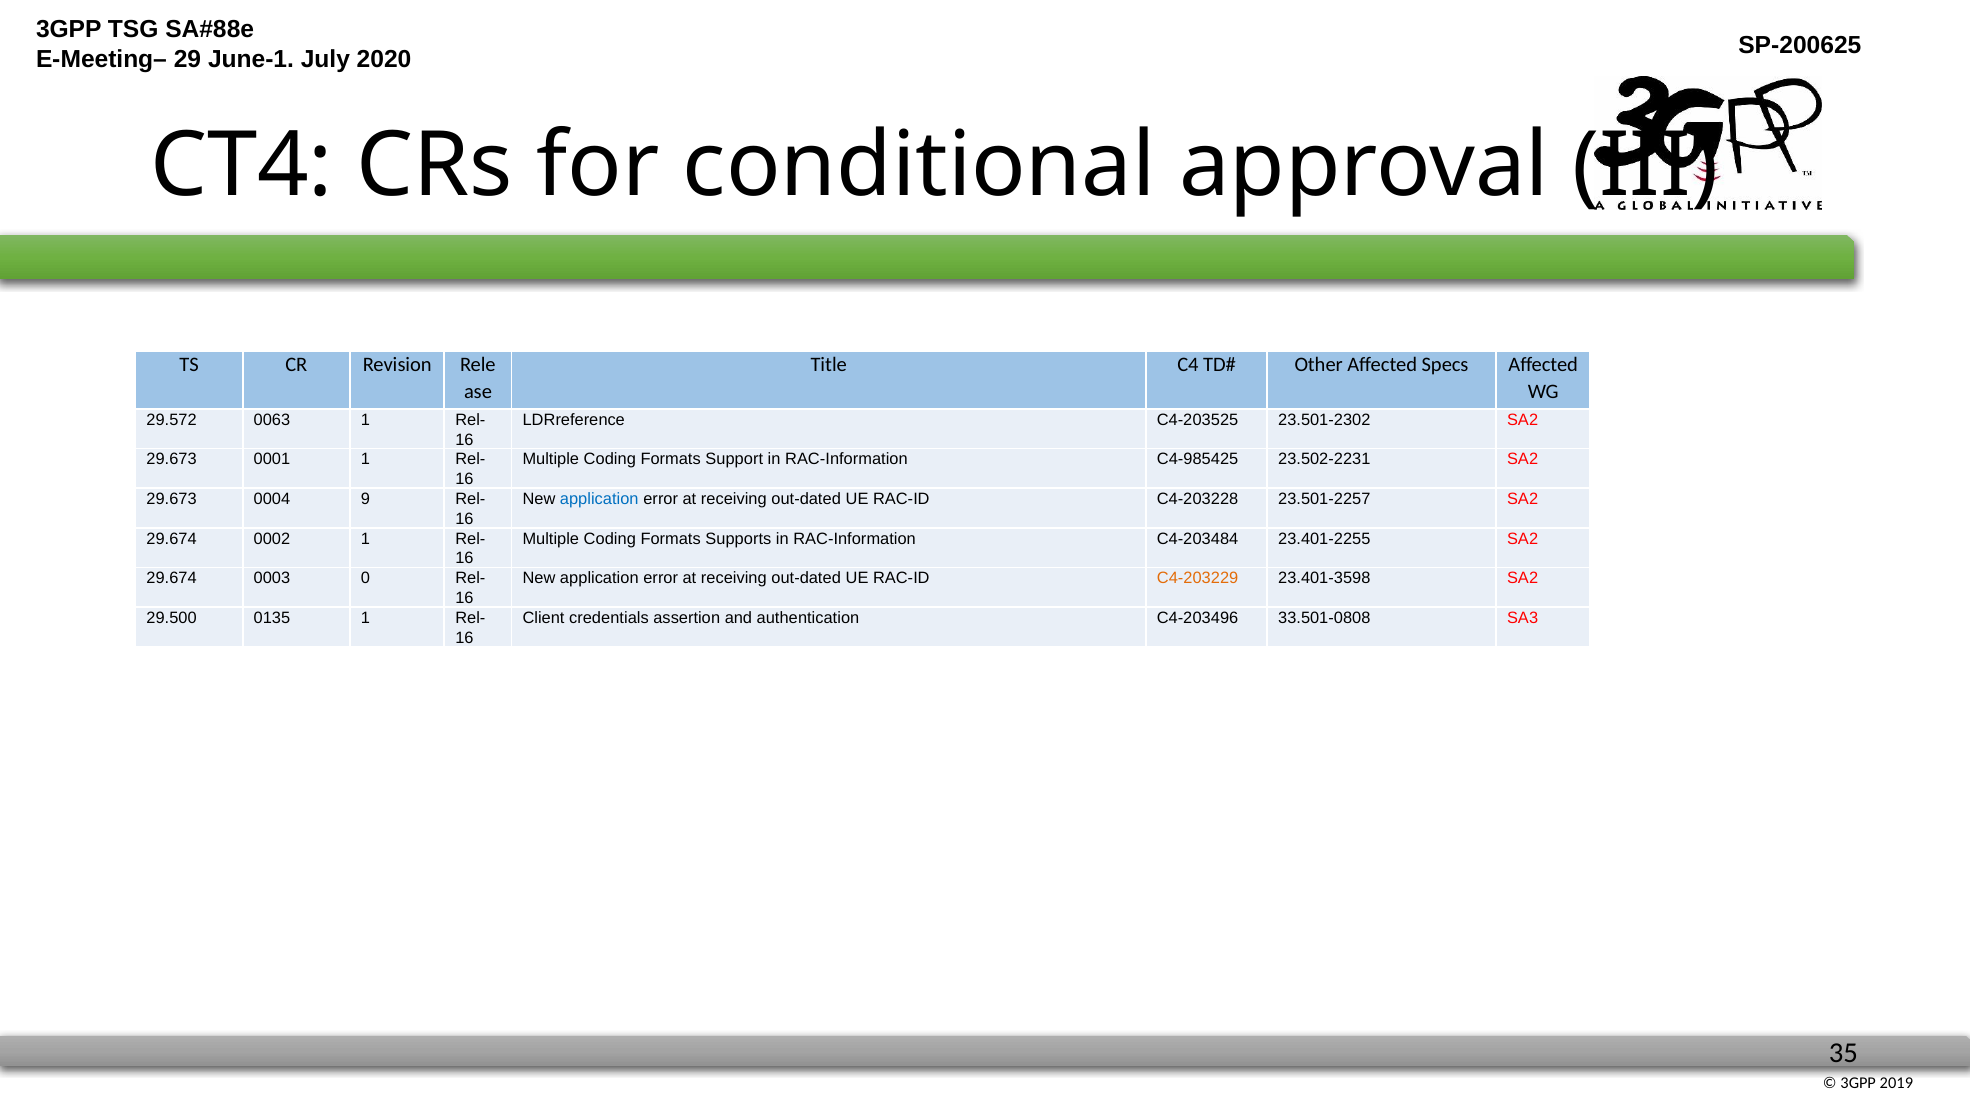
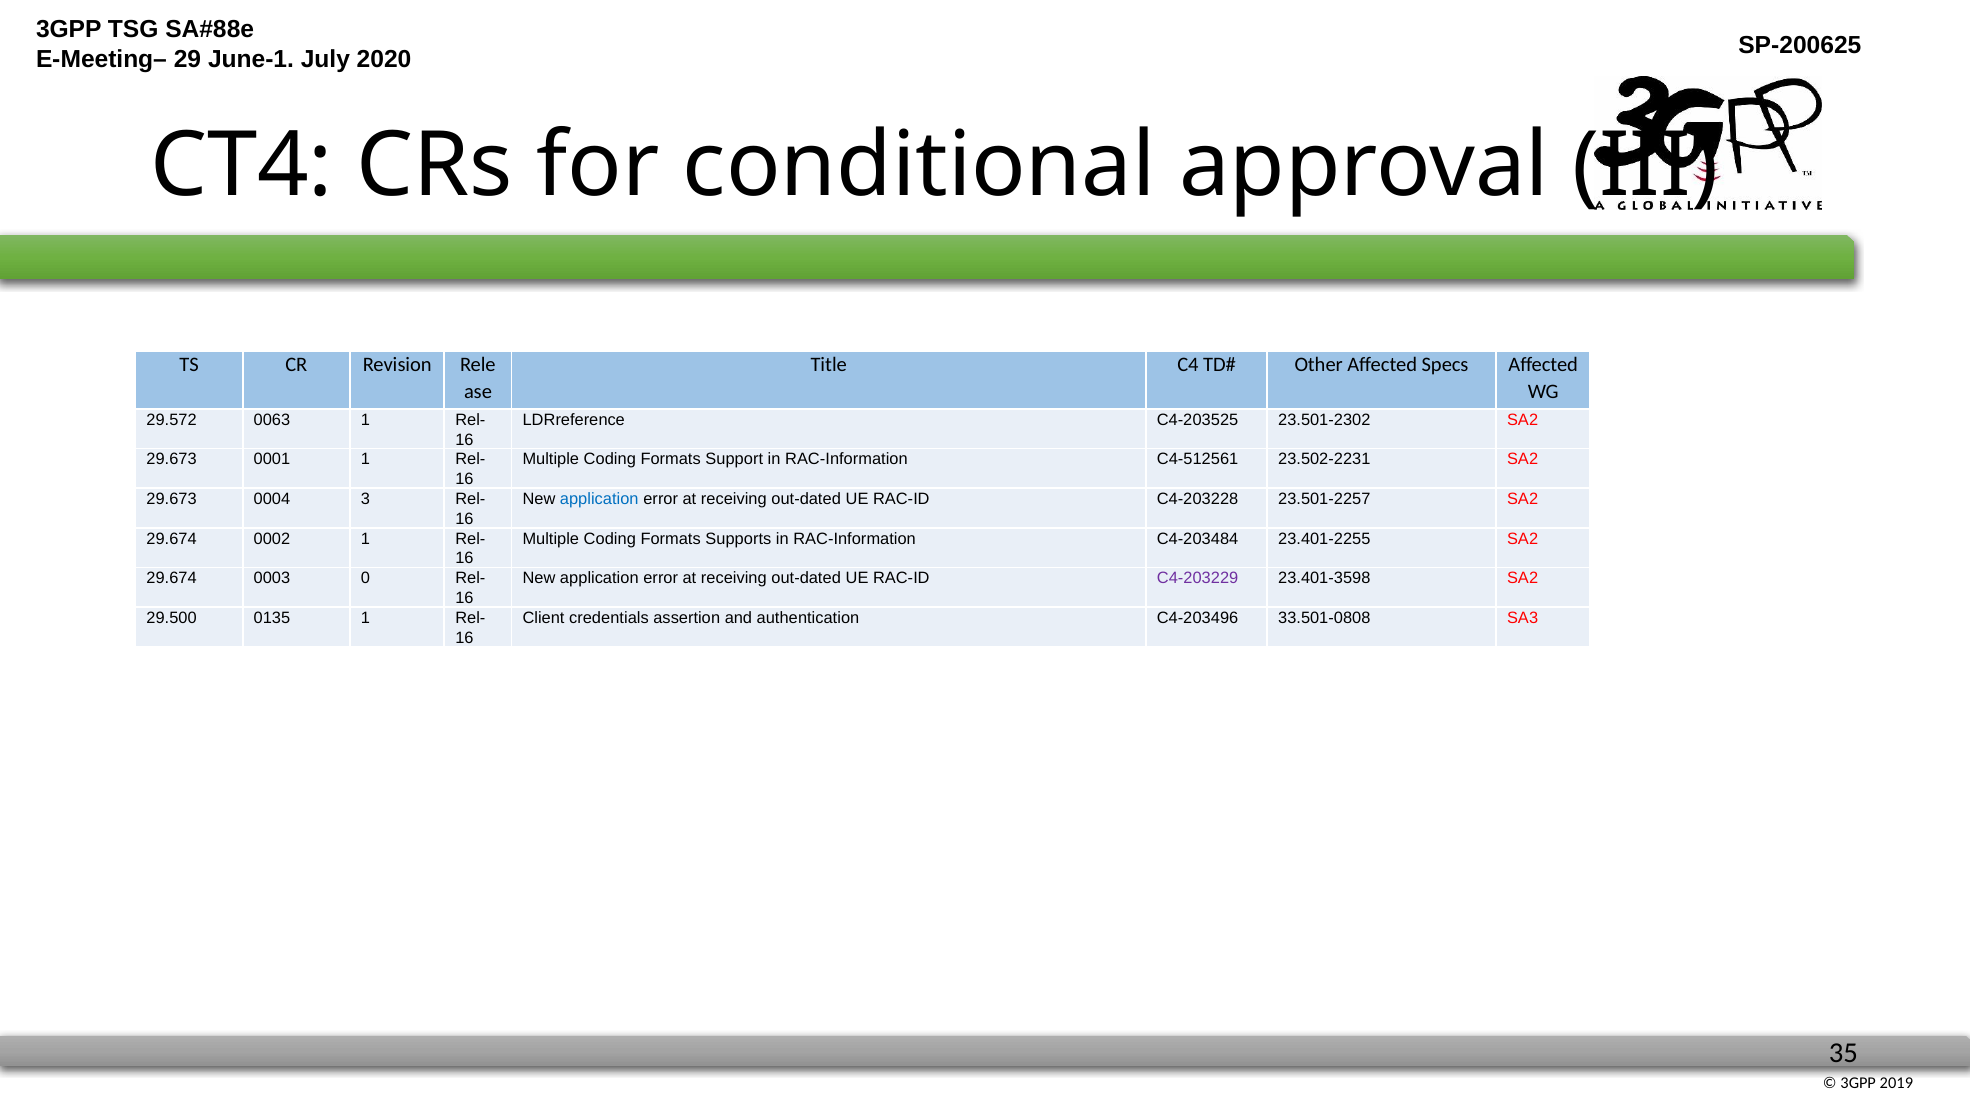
C4-985425: C4-985425 -> C4-512561 (1198, 459)
9: 9 -> 3 (366, 499)
C4-203229 colour: orange -> purple (1198, 578)
